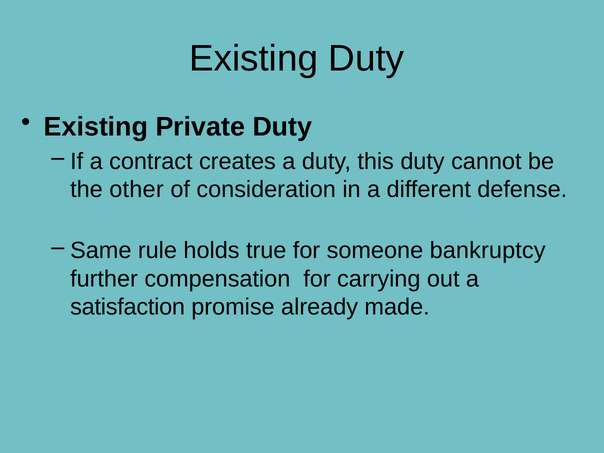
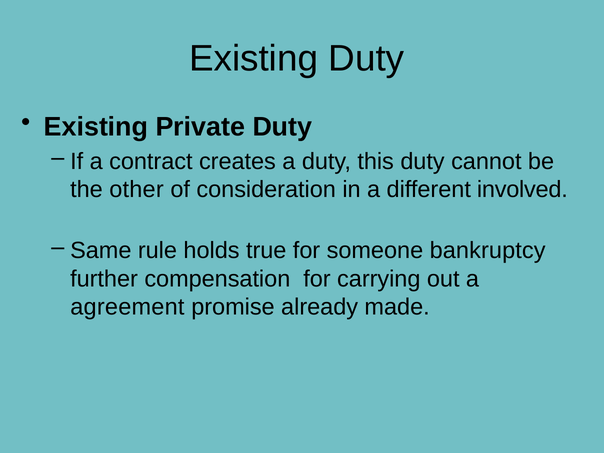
defense: defense -> involved (522, 190)
satisfaction: satisfaction -> agreement (127, 307)
